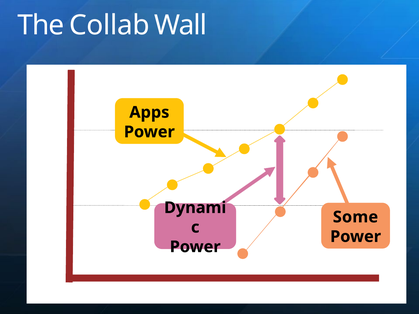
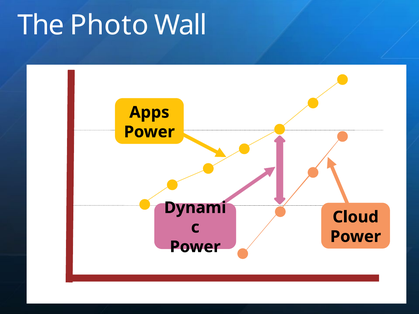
Collab: Collab -> Photo (109, 25)
Some: Some -> Cloud (356, 217)
